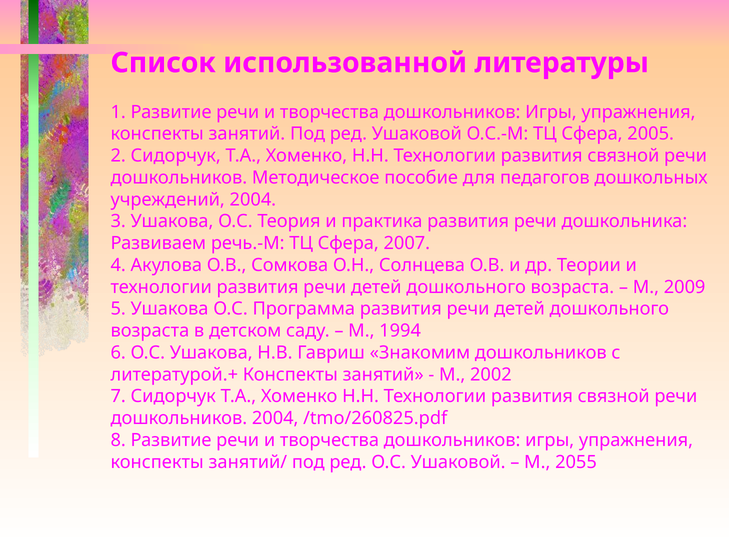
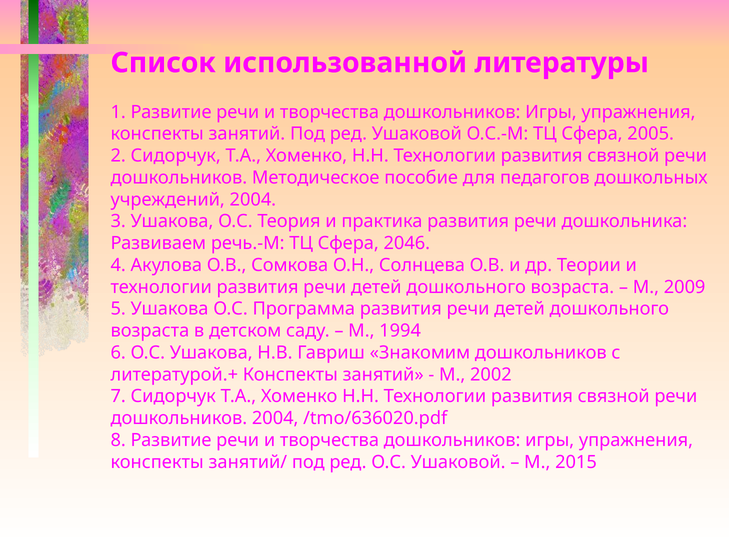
2007: 2007 -> 2046 (407, 243)
/tmo/260825.pdf: /tmo/260825.pdf -> /tmo/636020.pdf (375, 418)
2055: 2055 -> 2015 (576, 462)
